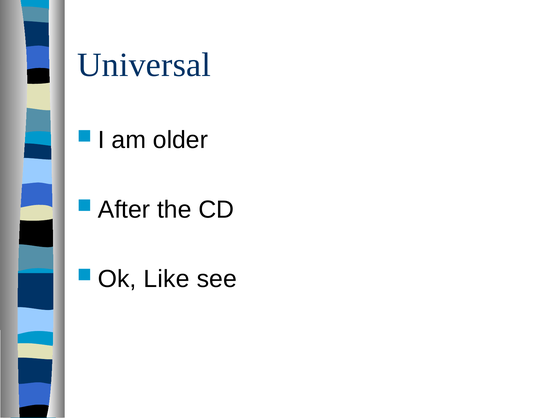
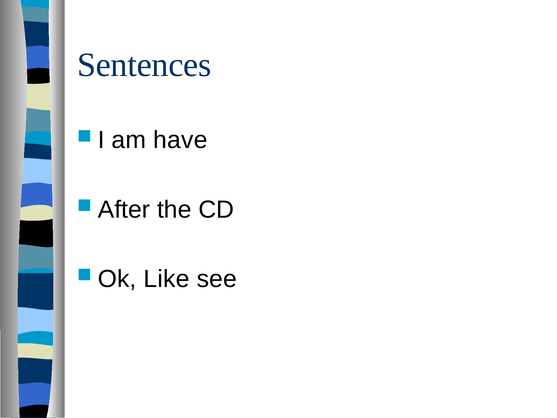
Universal: Universal -> Sentences (144, 65)
older: older -> have (180, 140)
